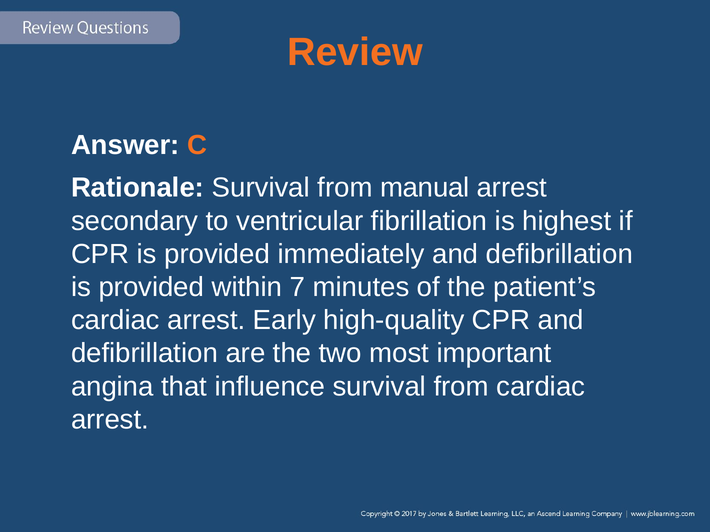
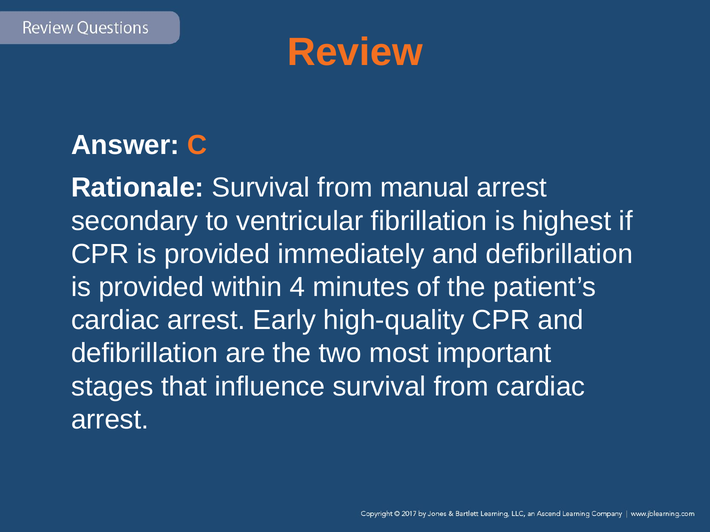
7: 7 -> 4 (297, 287)
angina: angina -> stages (112, 387)
